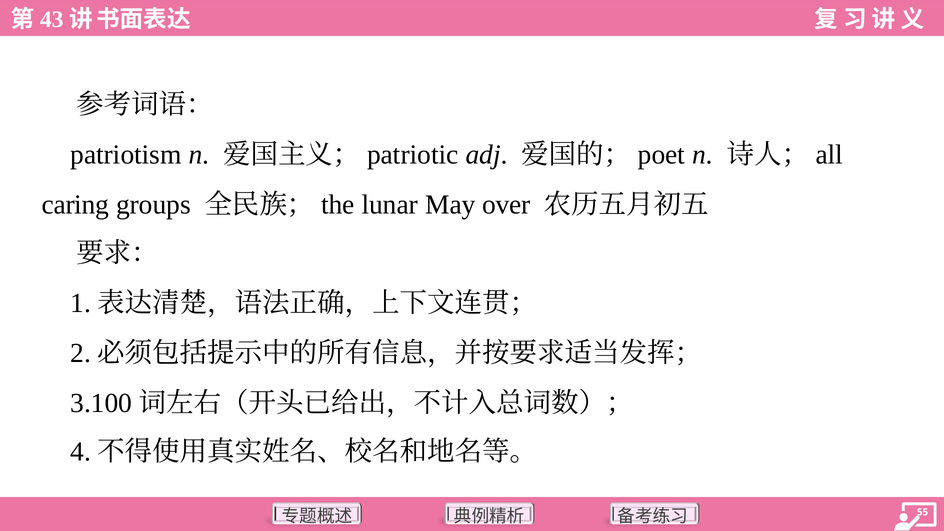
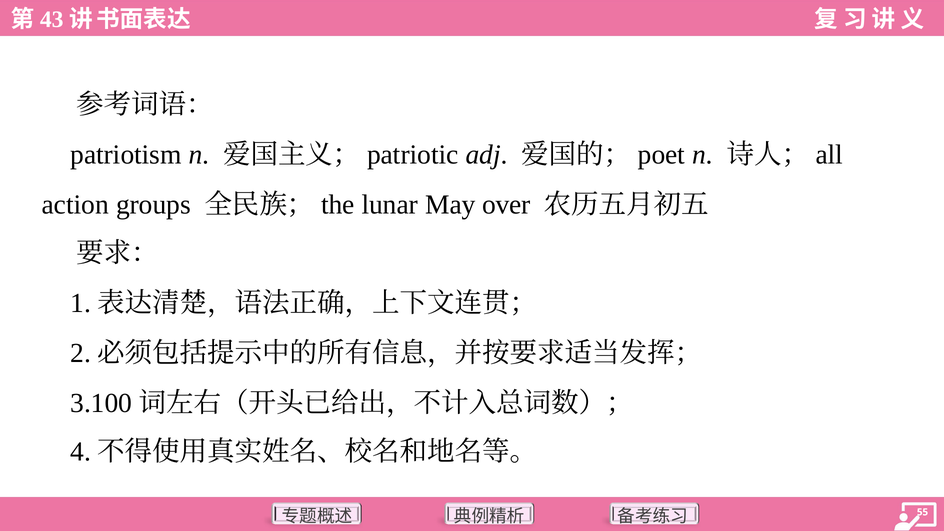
caring: caring -> action (75, 205)
